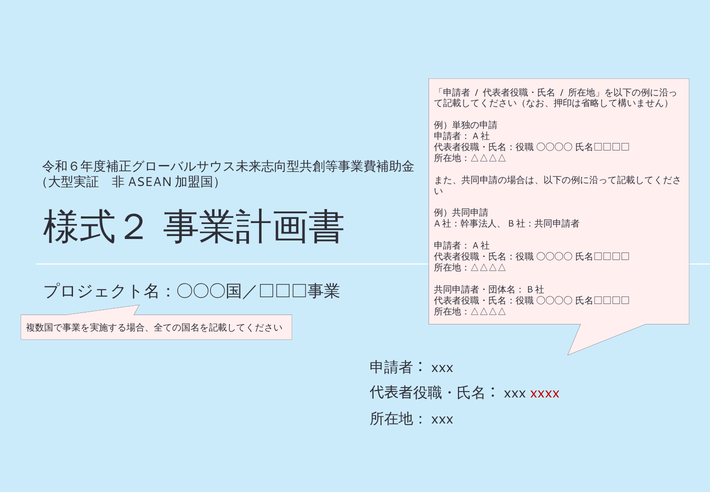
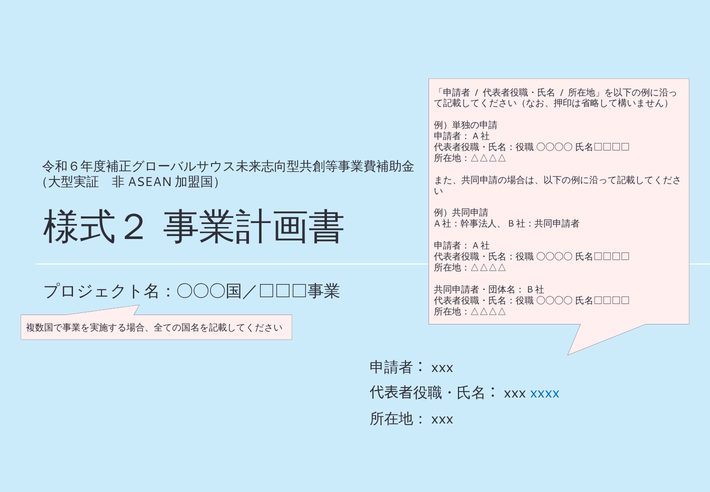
xxxx colour: red -> blue (545, 393)
